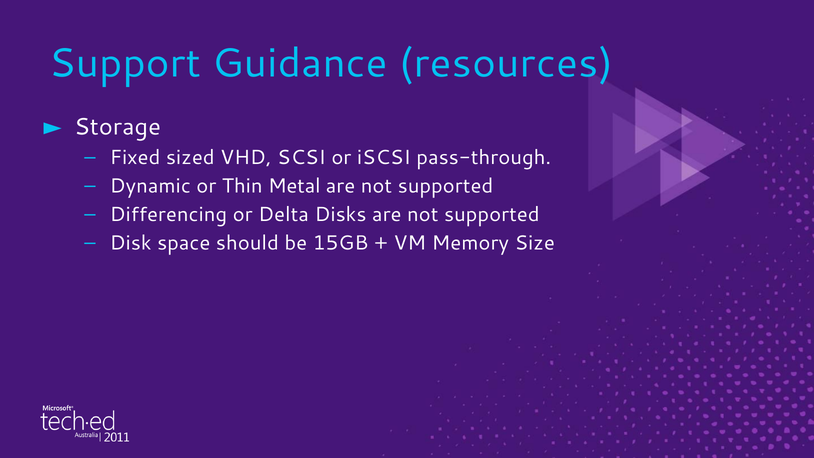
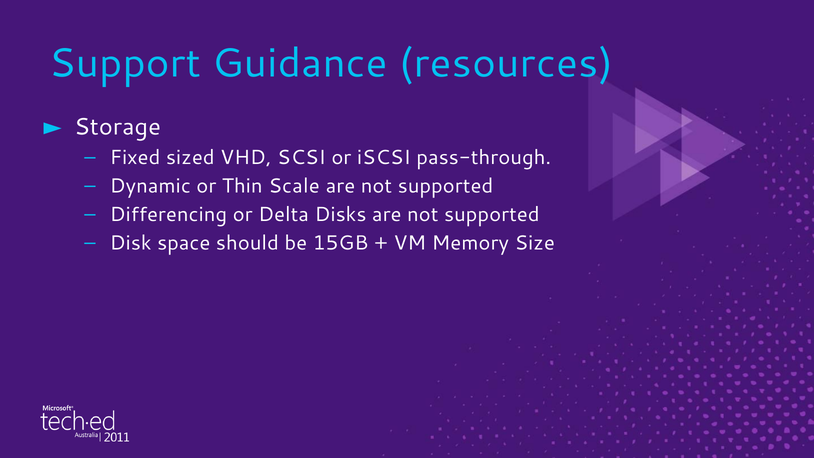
Metal: Metal -> Scale (294, 186)
